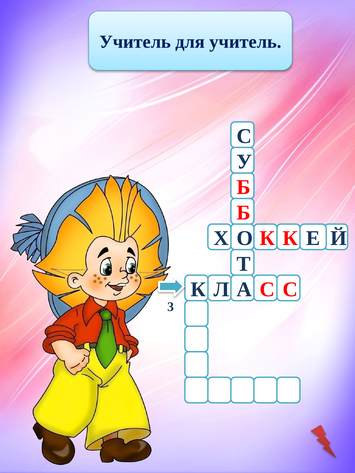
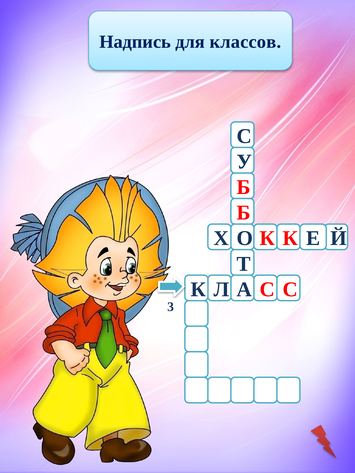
Учитель: Учитель -> Надпись (135, 42)
для учитель: учитель -> классов (245, 42)
